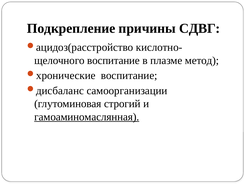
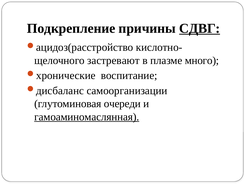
СДВГ underline: none -> present (200, 28)
воспитание: воспитание -> застревают (113, 60)
метод: метод -> много (202, 60)
строгий: строгий -> очереди (122, 104)
